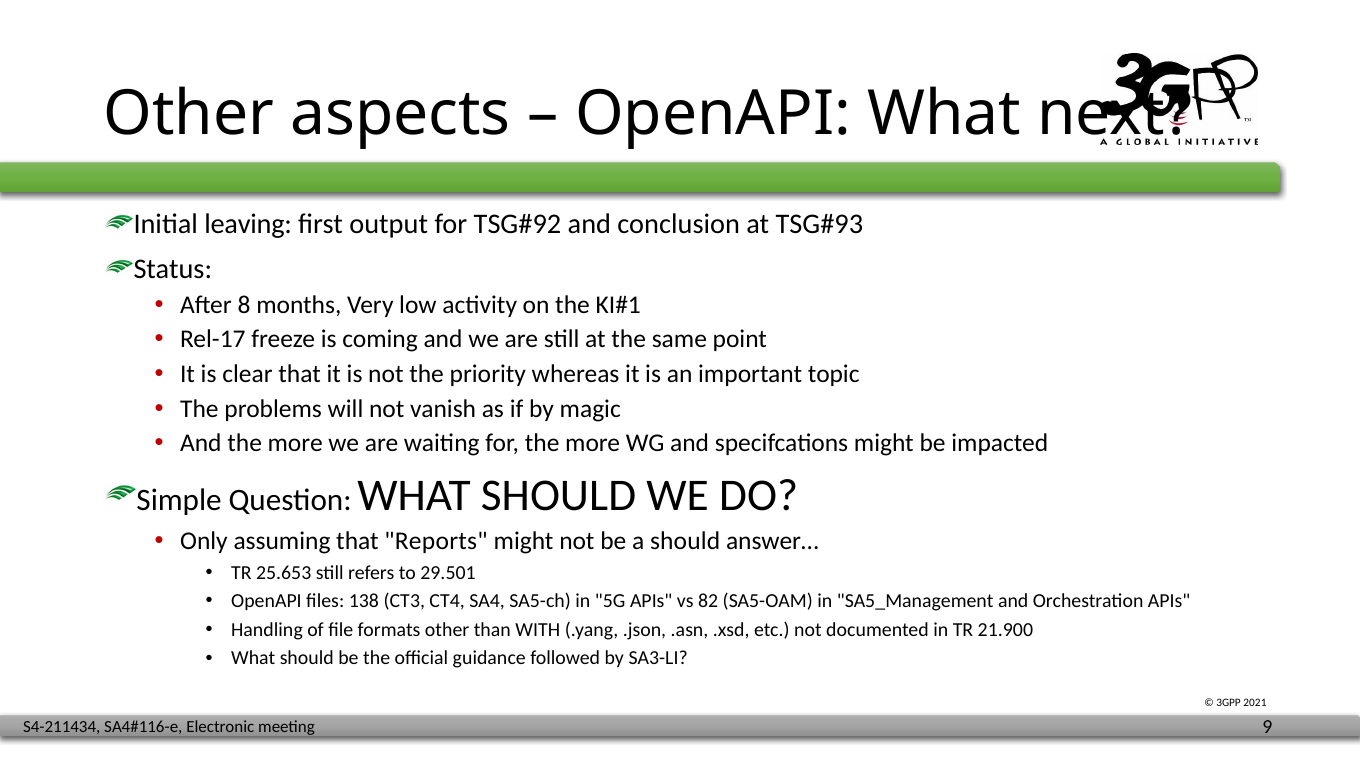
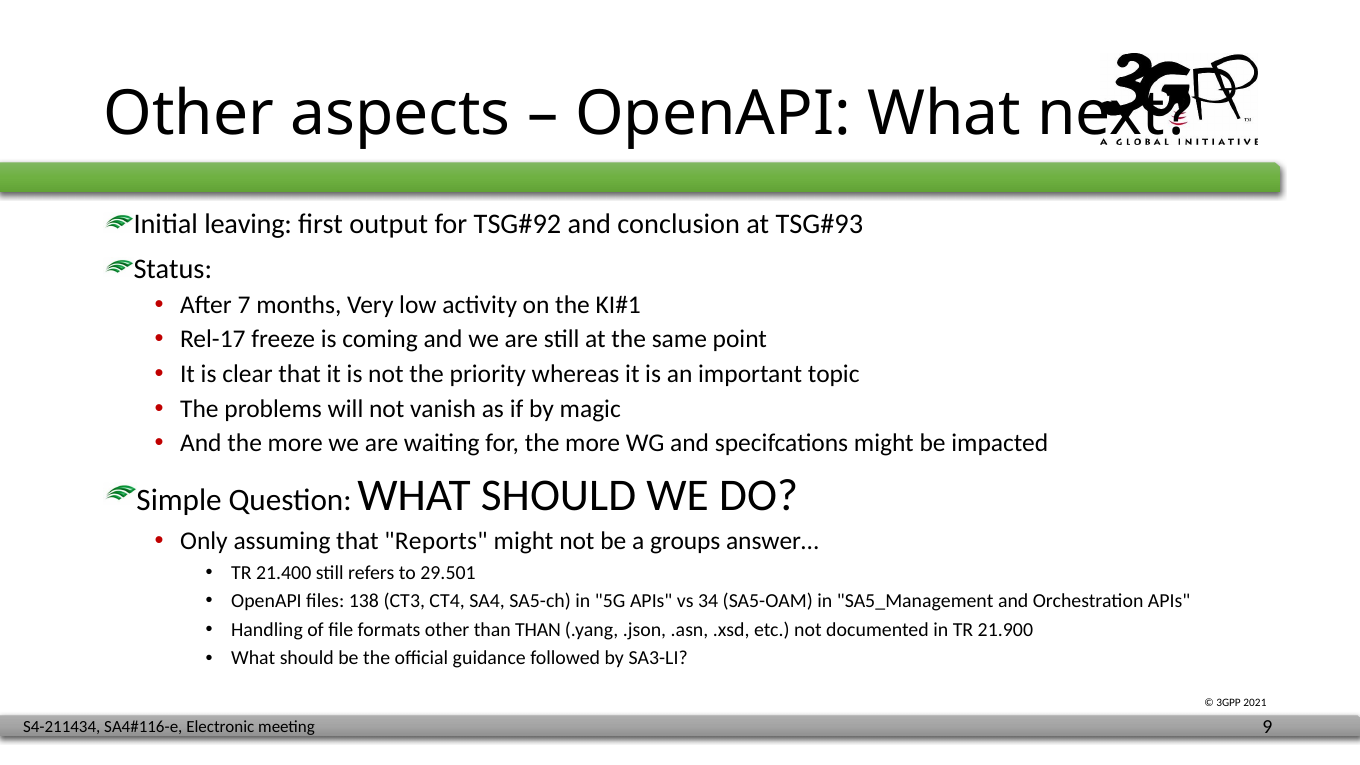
8: 8 -> 7 (244, 305)
a should: should -> groups (685, 541)
25.653: 25.653 -> 21.400 (284, 573)
82: 82 -> 34 (708, 601)
than WITH: WITH -> THAN (538, 630)
